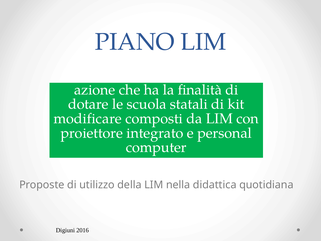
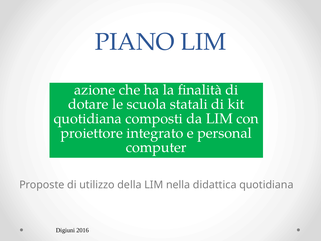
modificare: modificare -> quotidiana (88, 119)
